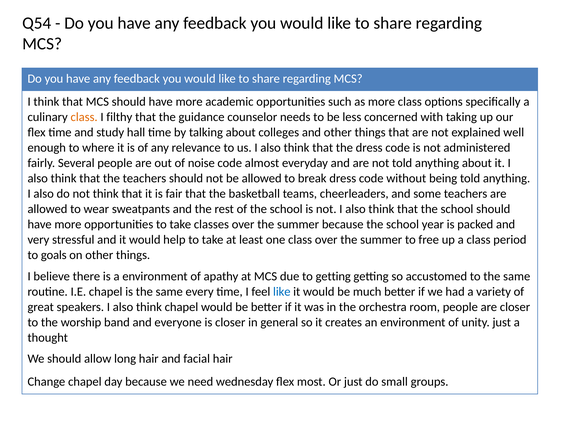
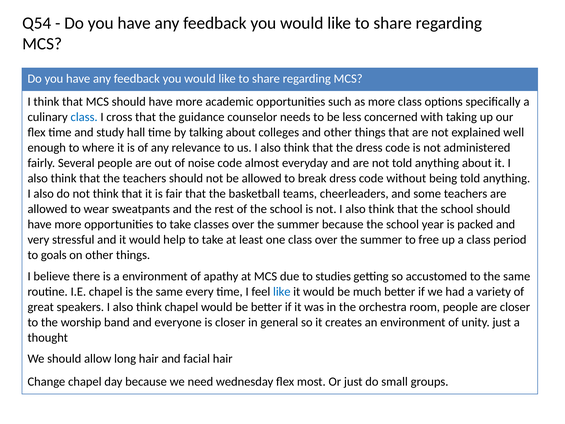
class colour: orange -> blue (84, 117)
filthy: filthy -> cross (119, 117)
to getting: getting -> studies (333, 276)
